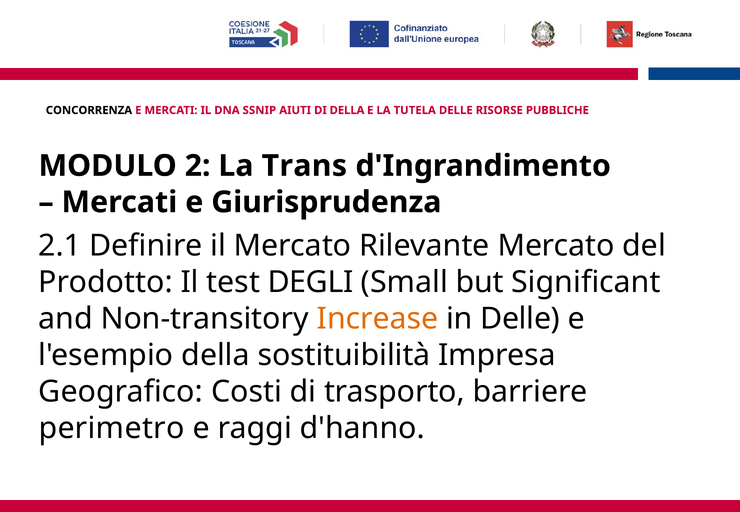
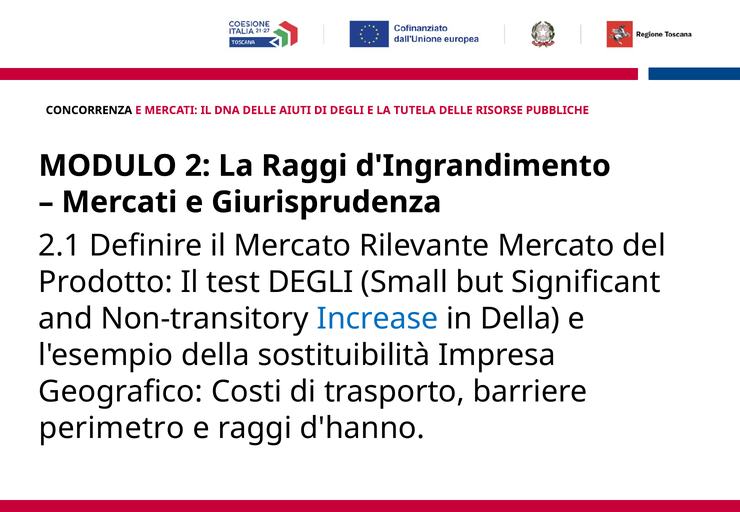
DNA SSNIP: SSNIP -> DELLE (259, 110)
DI DELLA: DELLA -> DEGLI (347, 110)
La Trans: Trans -> Raggi (304, 166)
Increase colour: orange -> blue (378, 319)
in Delle: Delle -> Della (520, 319)
